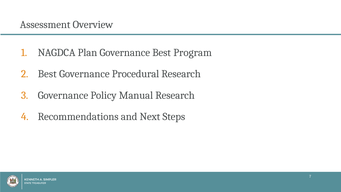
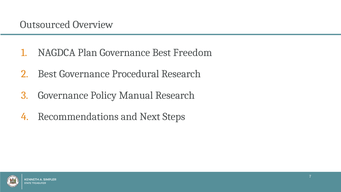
Assessment: Assessment -> Outsourced (45, 25)
Program: Program -> Freedom (193, 53)
